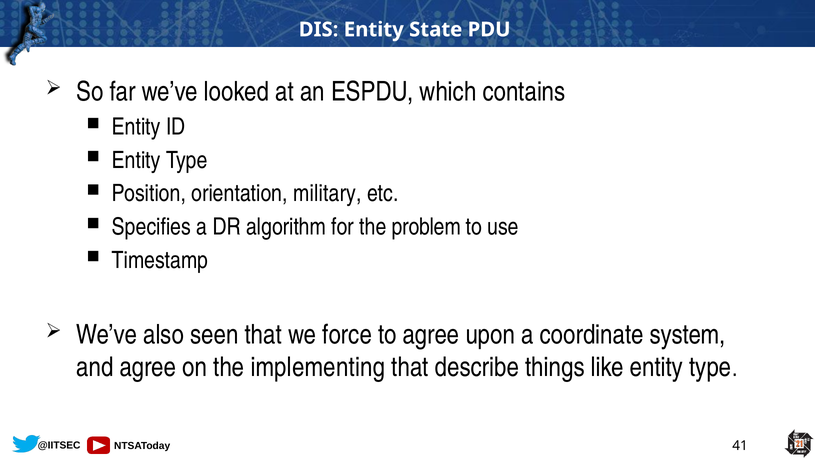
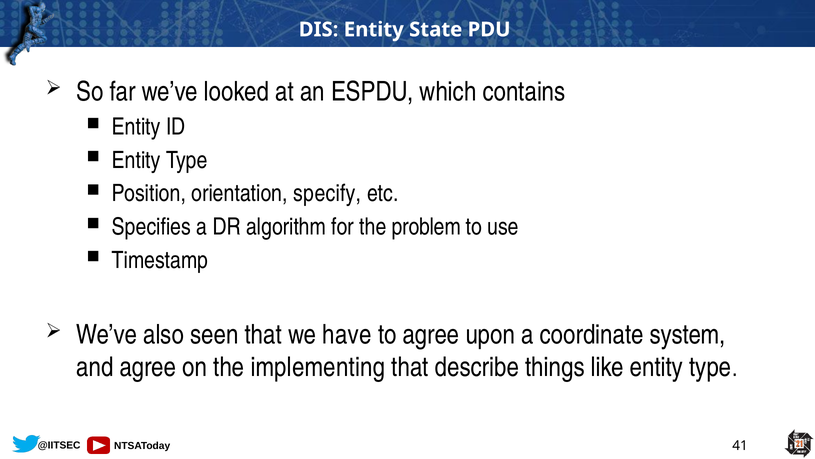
military: military -> specify (327, 193)
force: force -> have (347, 334)
